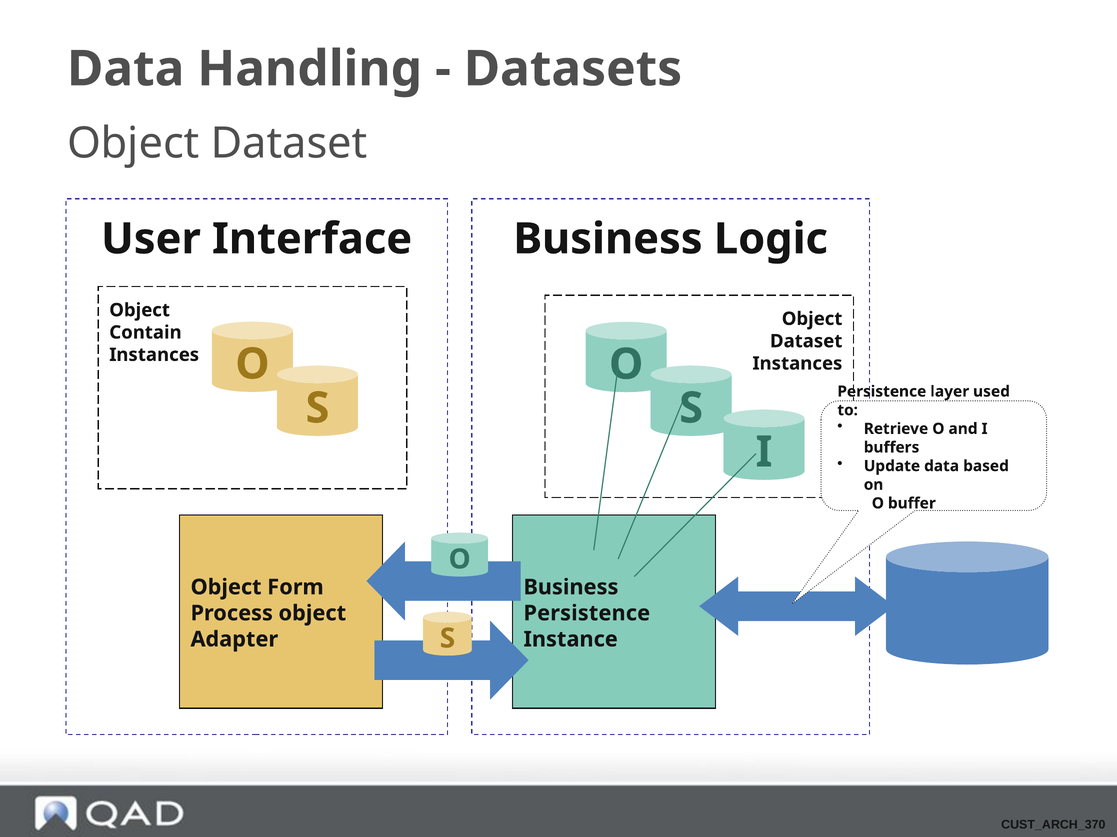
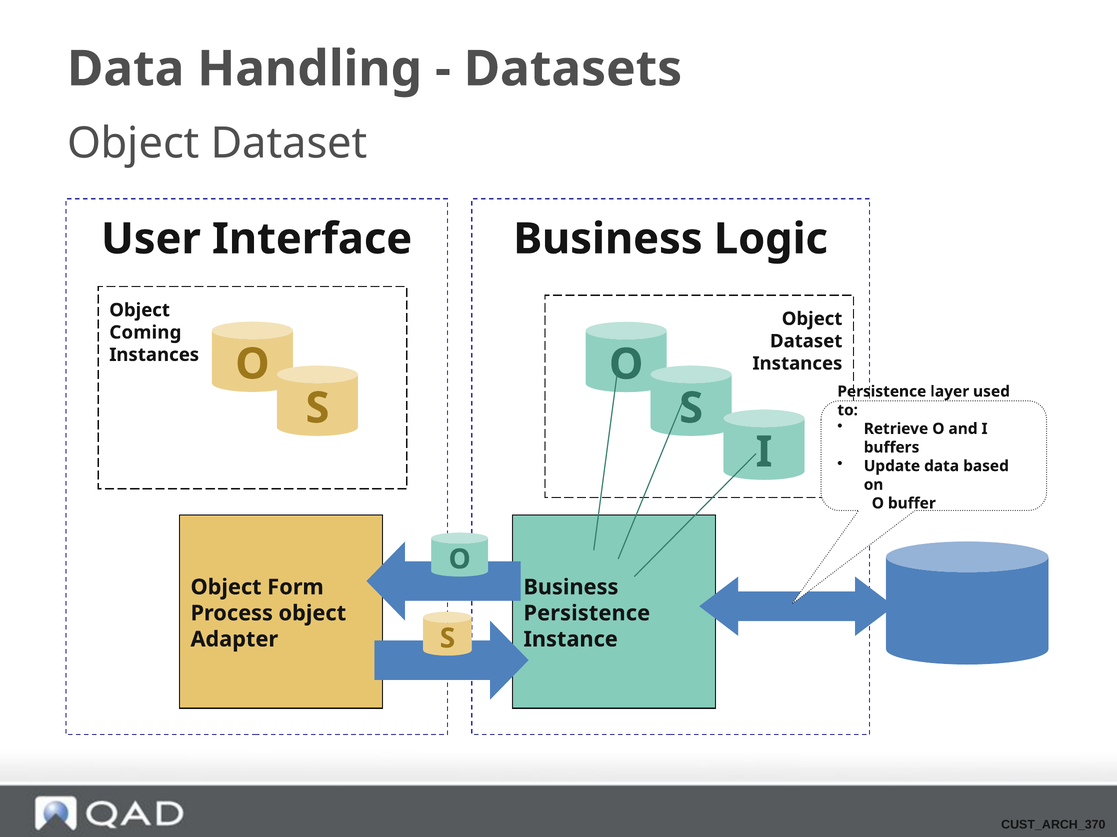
Contain: Contain -> Coming (145, 333)
